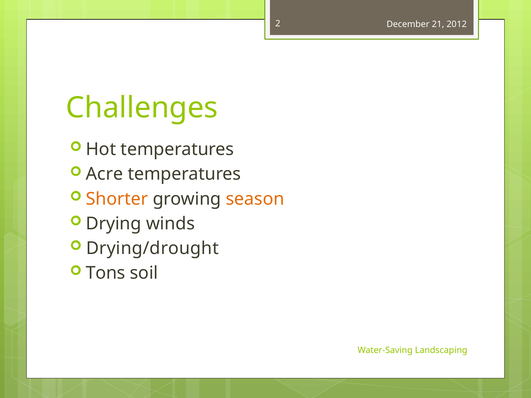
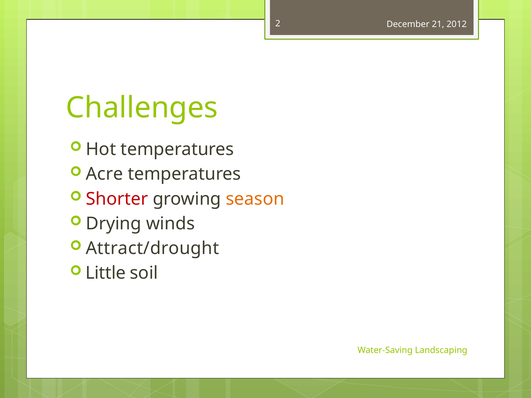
Shorter colour: orange -> red (117, 199)
Drying/drought: Drying/drought -> Attract/drought (152, 249)
Tons: Tons -> Little (106, 273)
